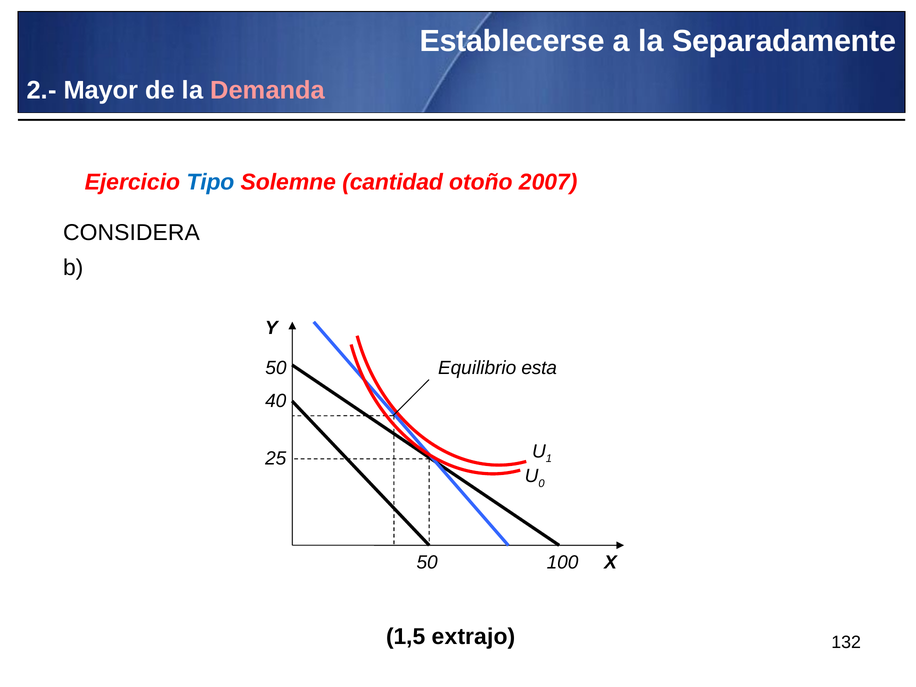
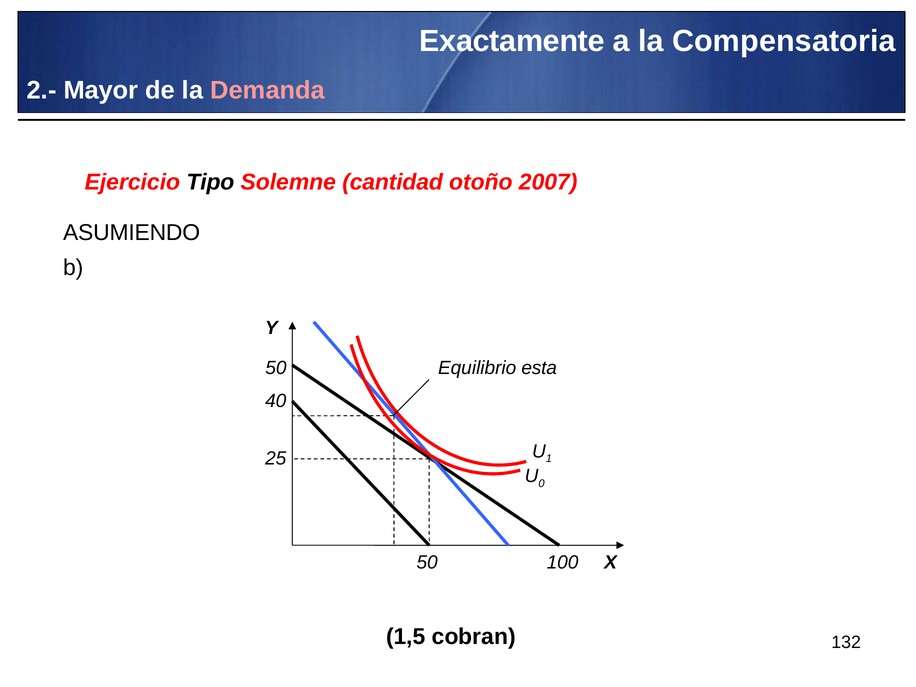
Establecerse: Establecerse -> Exactamente (512, 41)
Separadamente: Separadamente -> Compensatoria (784, 41)
Tipo colour: blue -> black (210, 182)
CONSIDERA: CONSIDERA -> ASUMIENDO (132, 233)
extrajo: extrajo -> cobran (474, 637)
